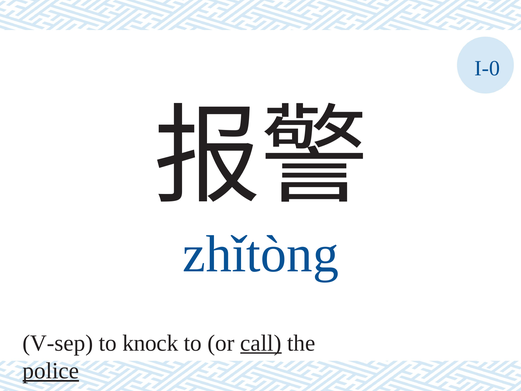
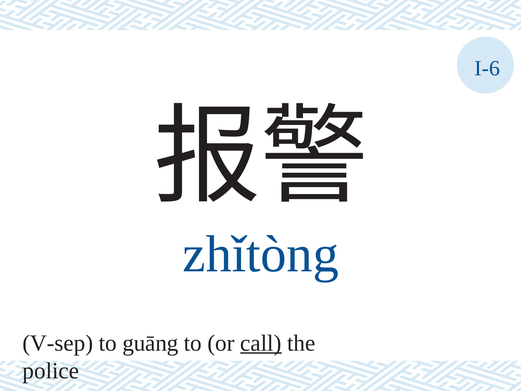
I-0: I-0 -> I-6 (487, 68)
knock: knock -> guāng (150, 343)
police underline: present -> none (51, 371)
